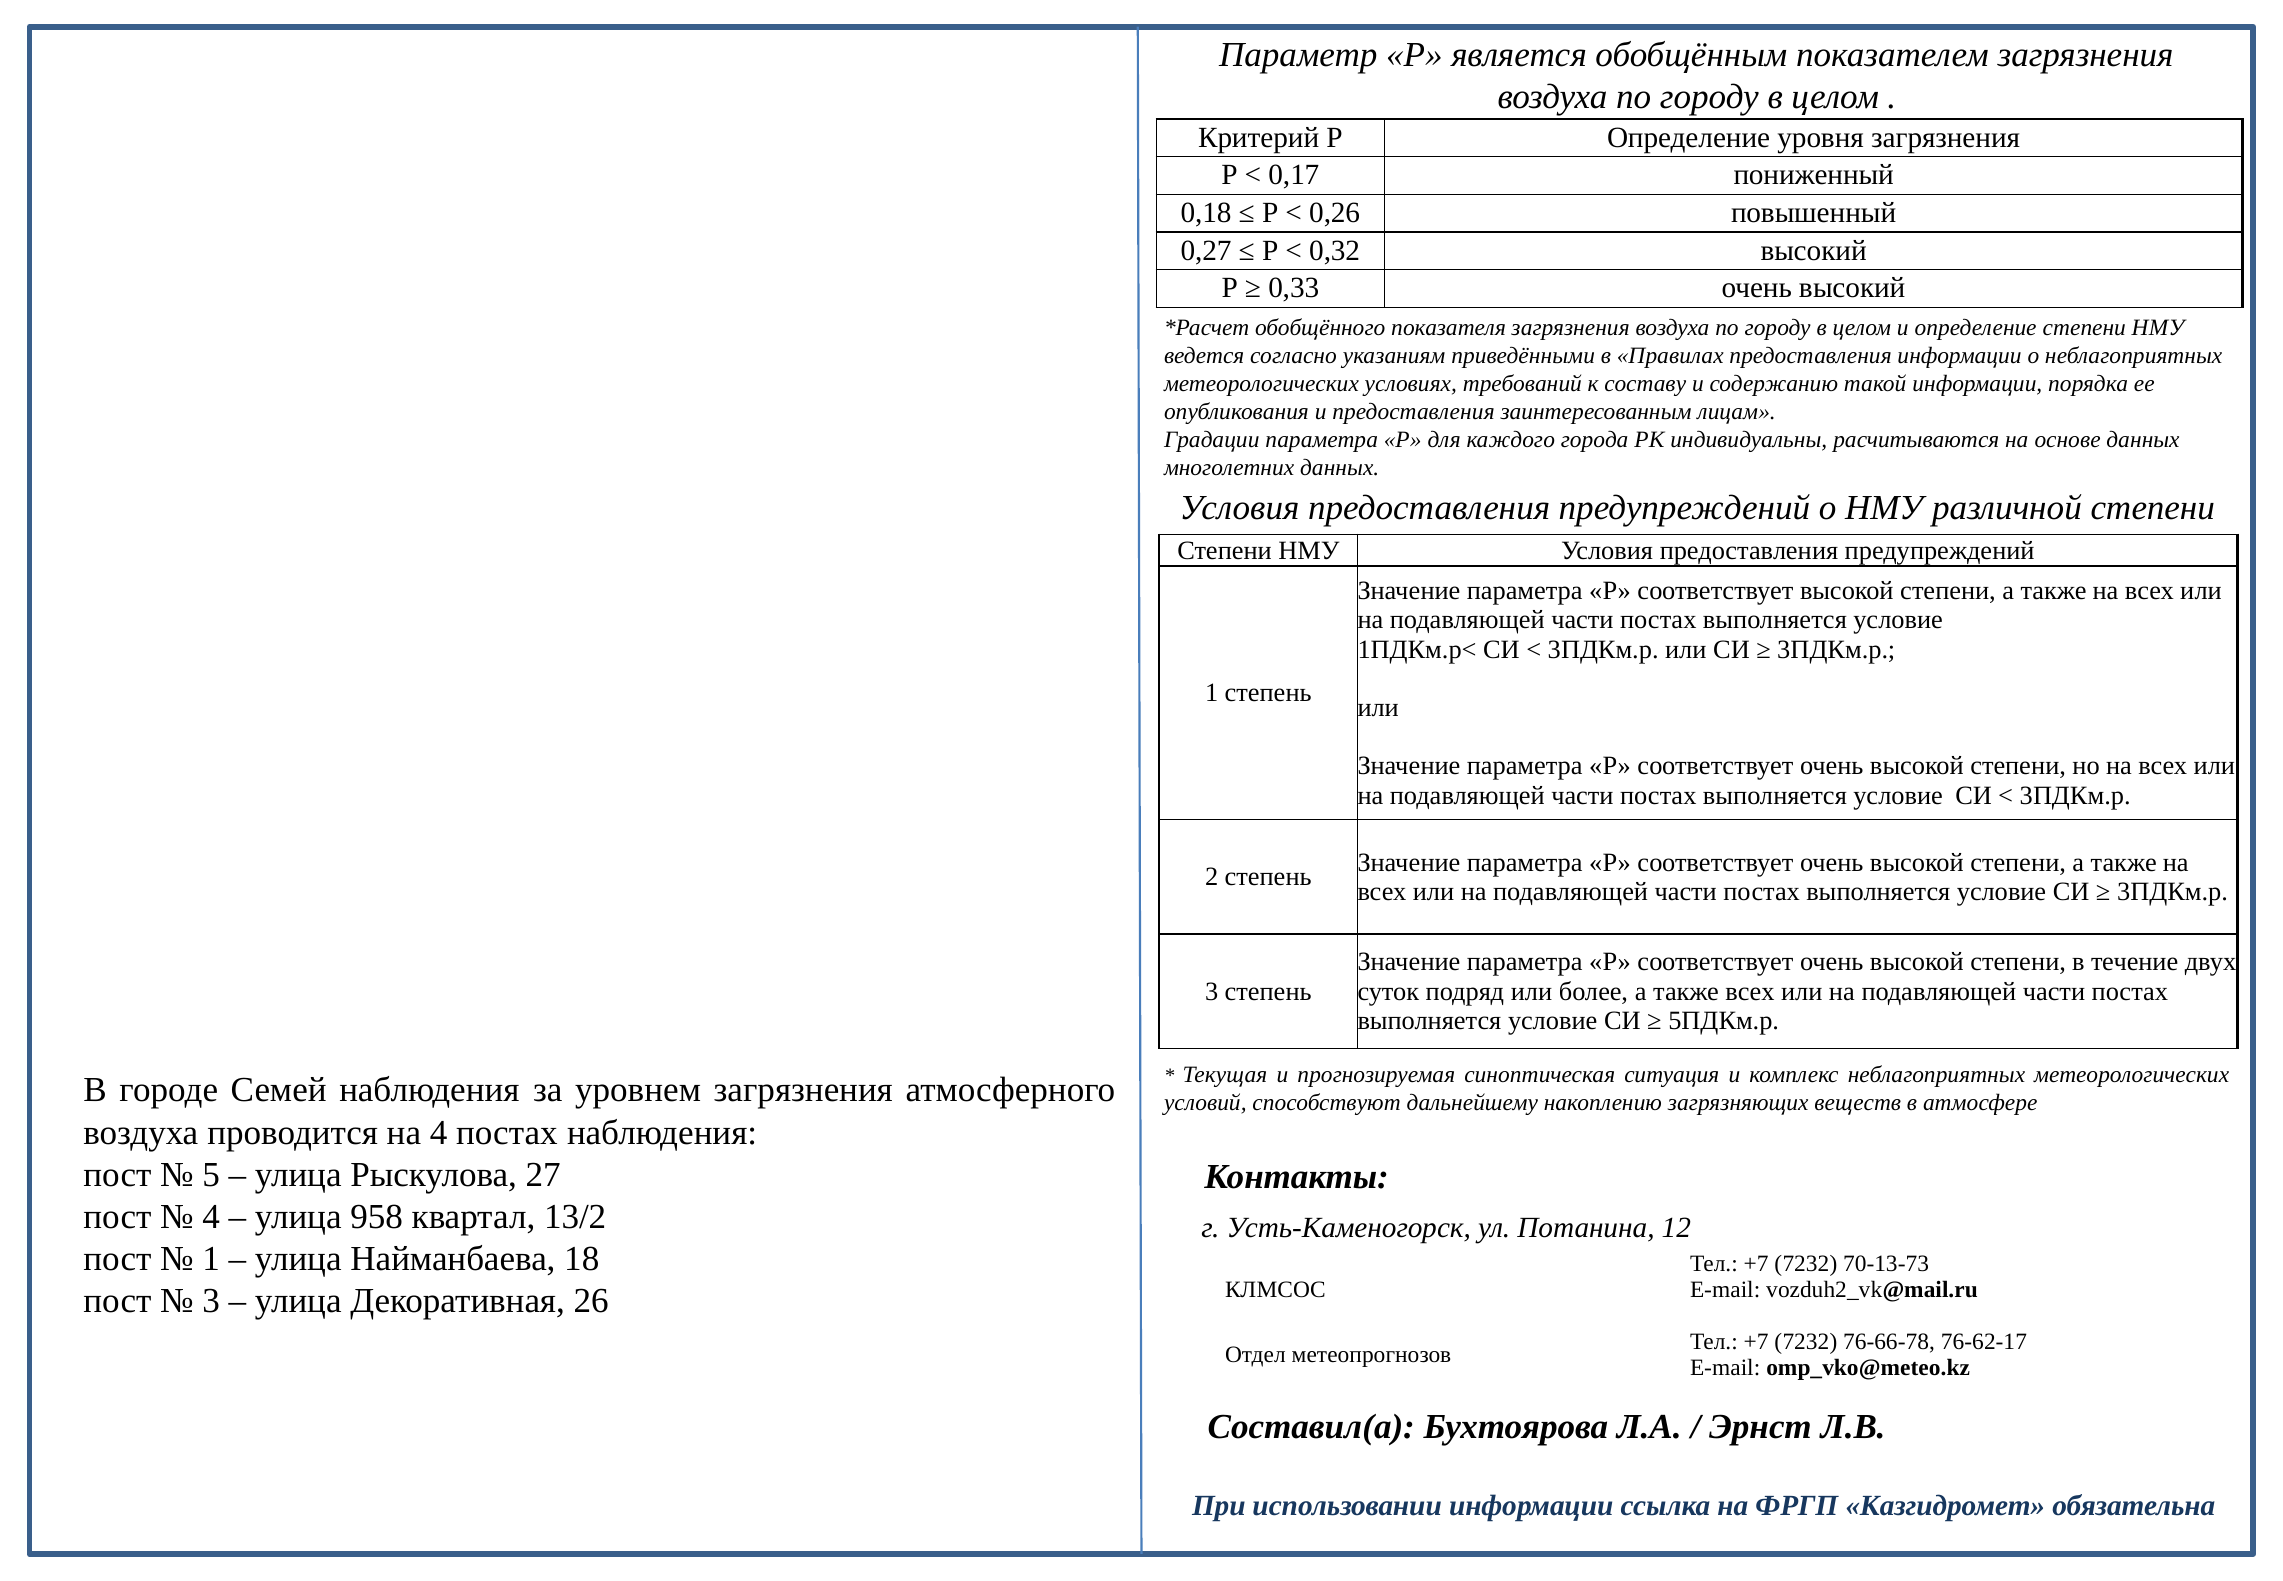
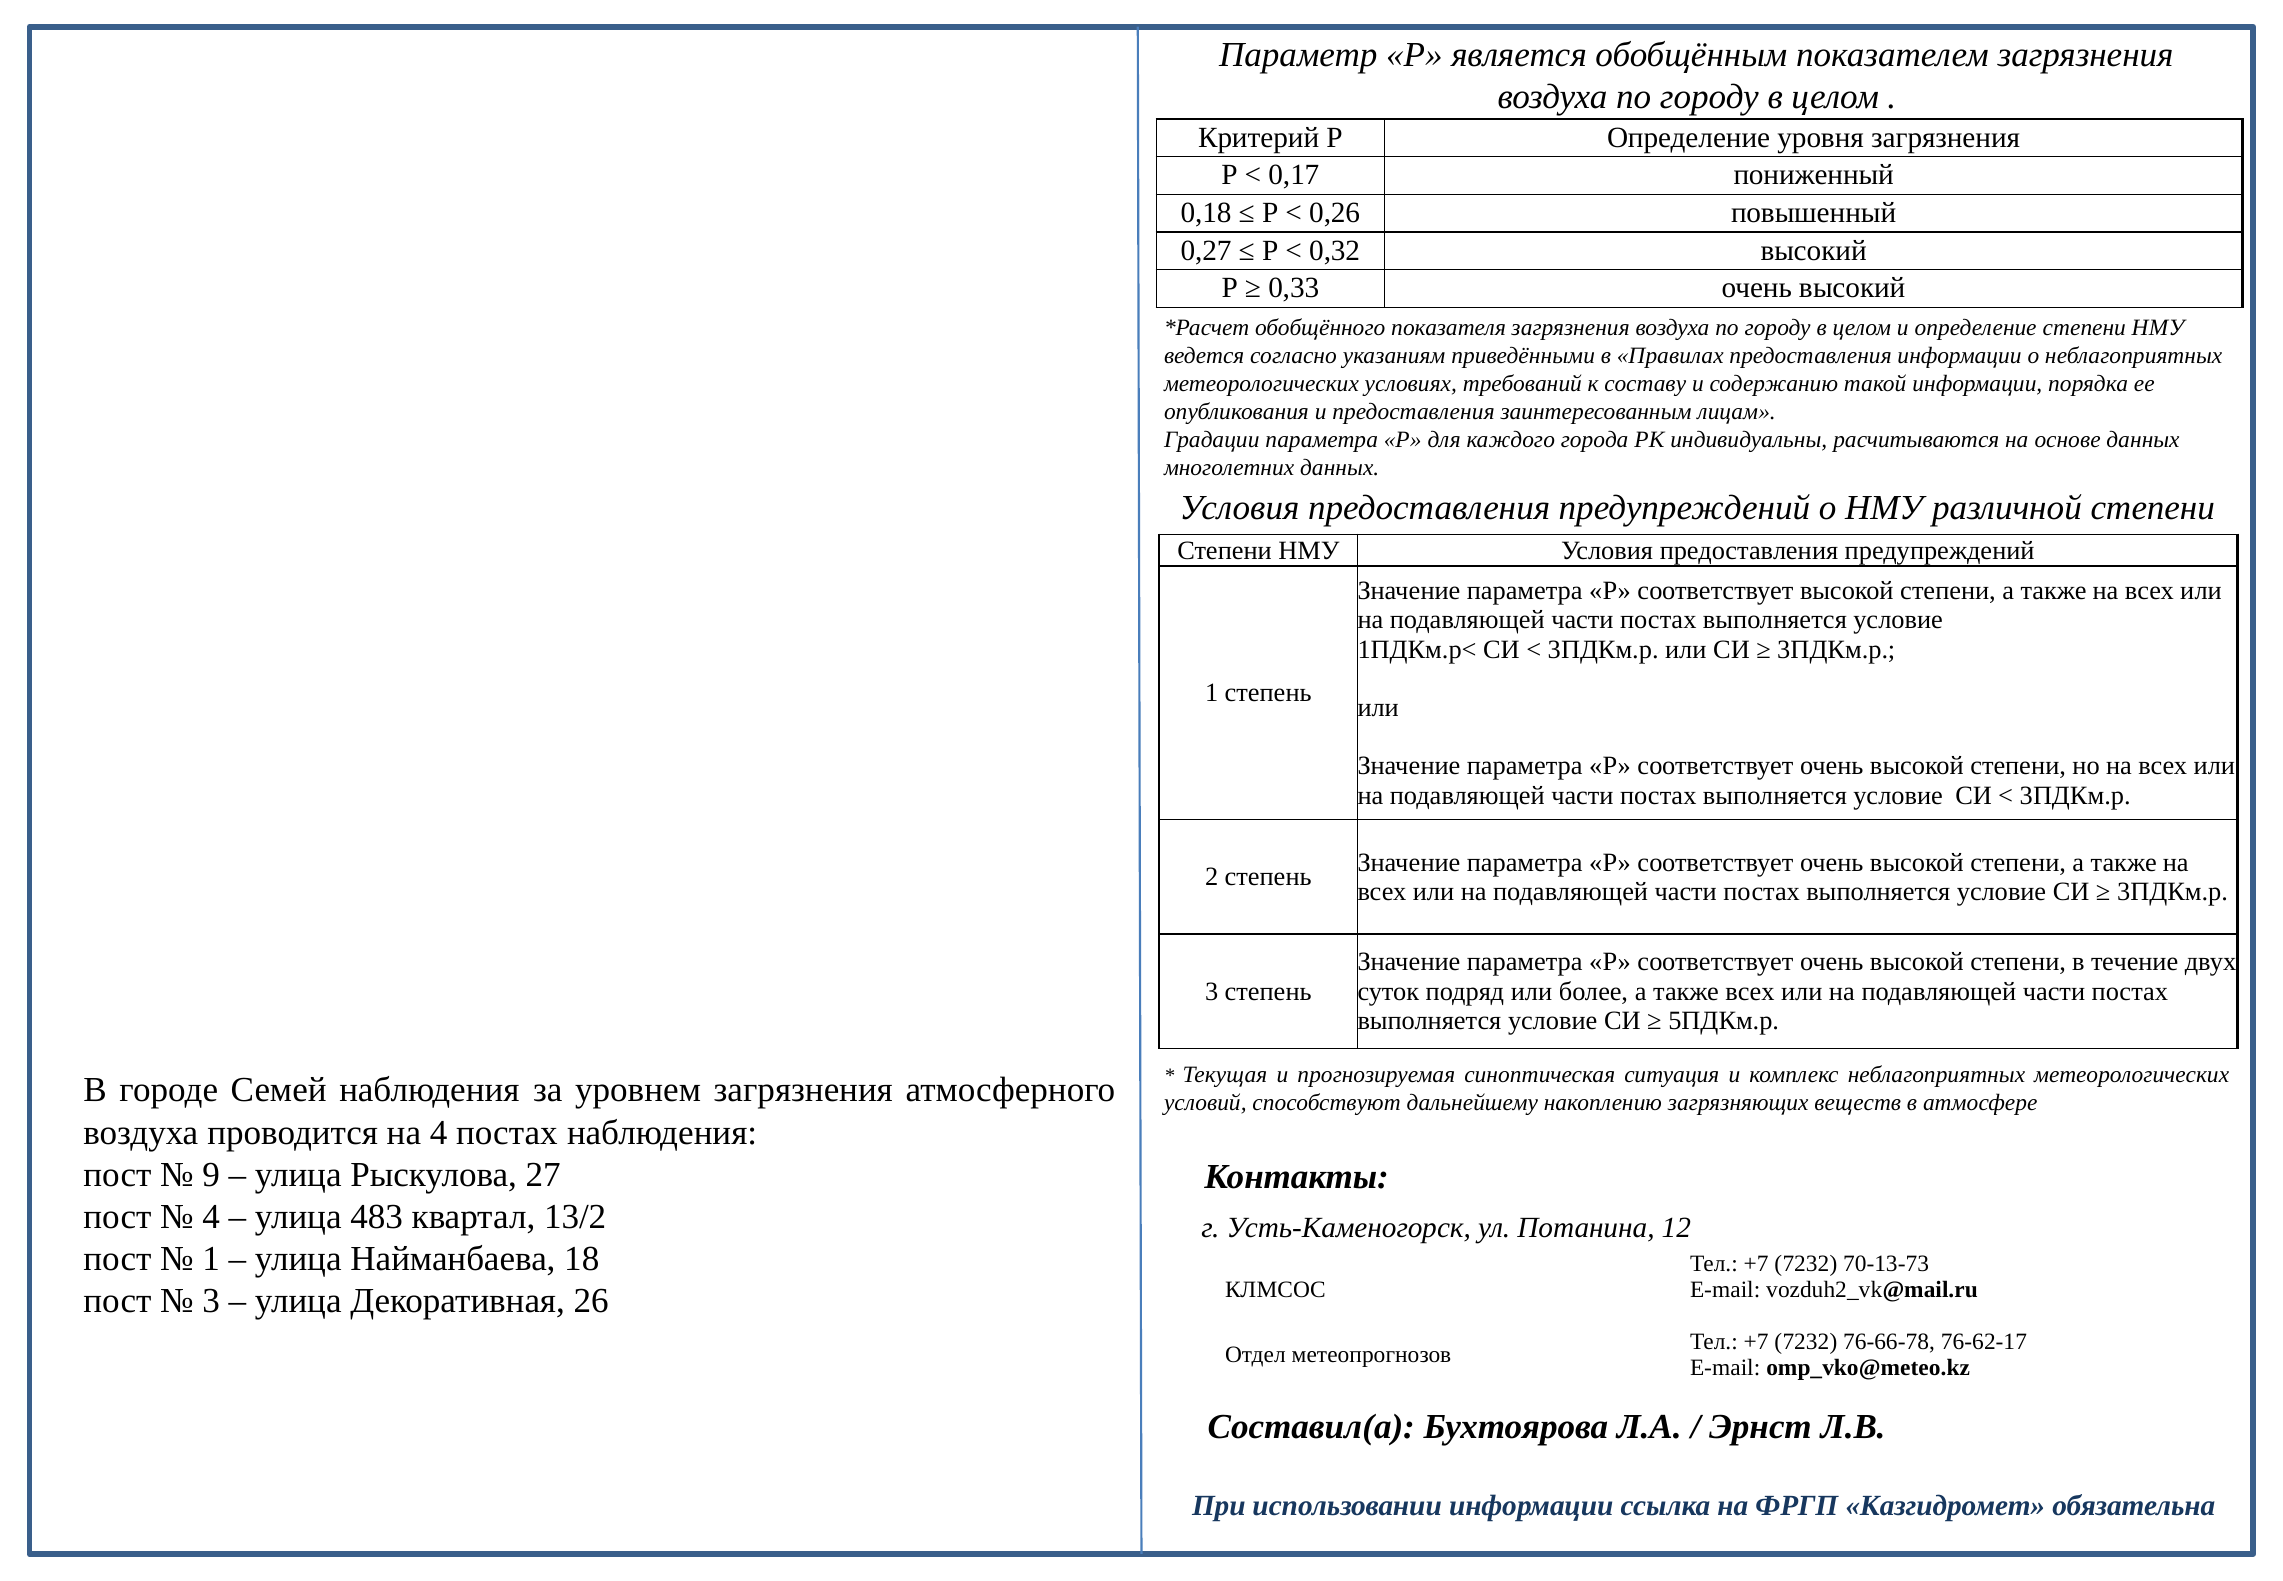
5: 5 -> 9 (211, 1174)
958: 958 -> 483 (377, 1216)
